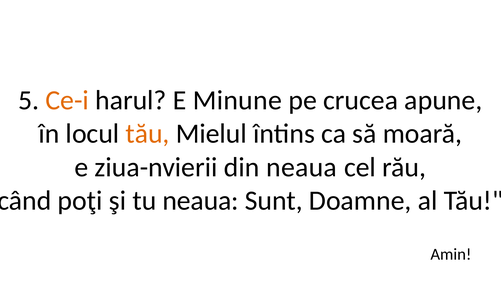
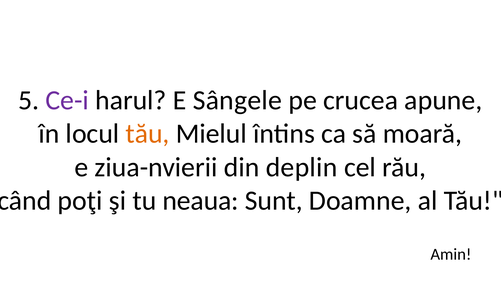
Ce-i colour: orange -> purple (67, 100)
Minune: Minune -> Sângele (237, 100)
din neaua: neaua -> deplin (302, 167)
